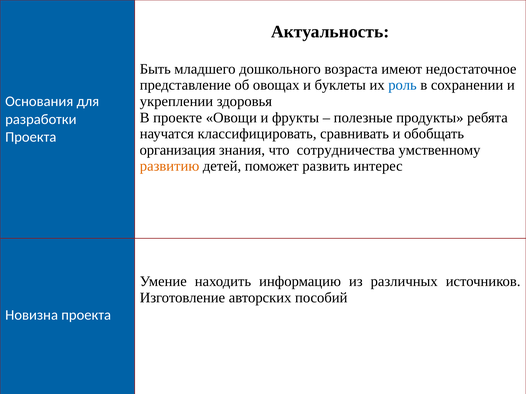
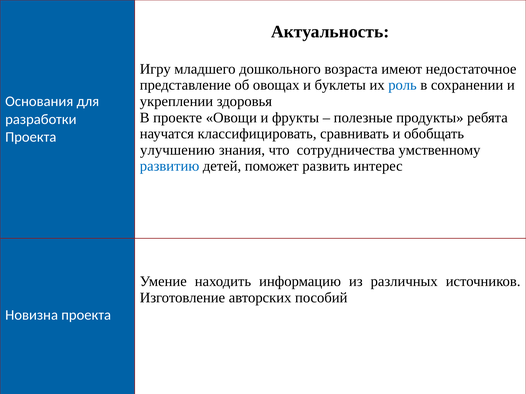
Быть: Быть -> Игру (155, 69)
организация: организация -> улучшению (177, 150)
развитию colour: orange -> blue (170, 166)
